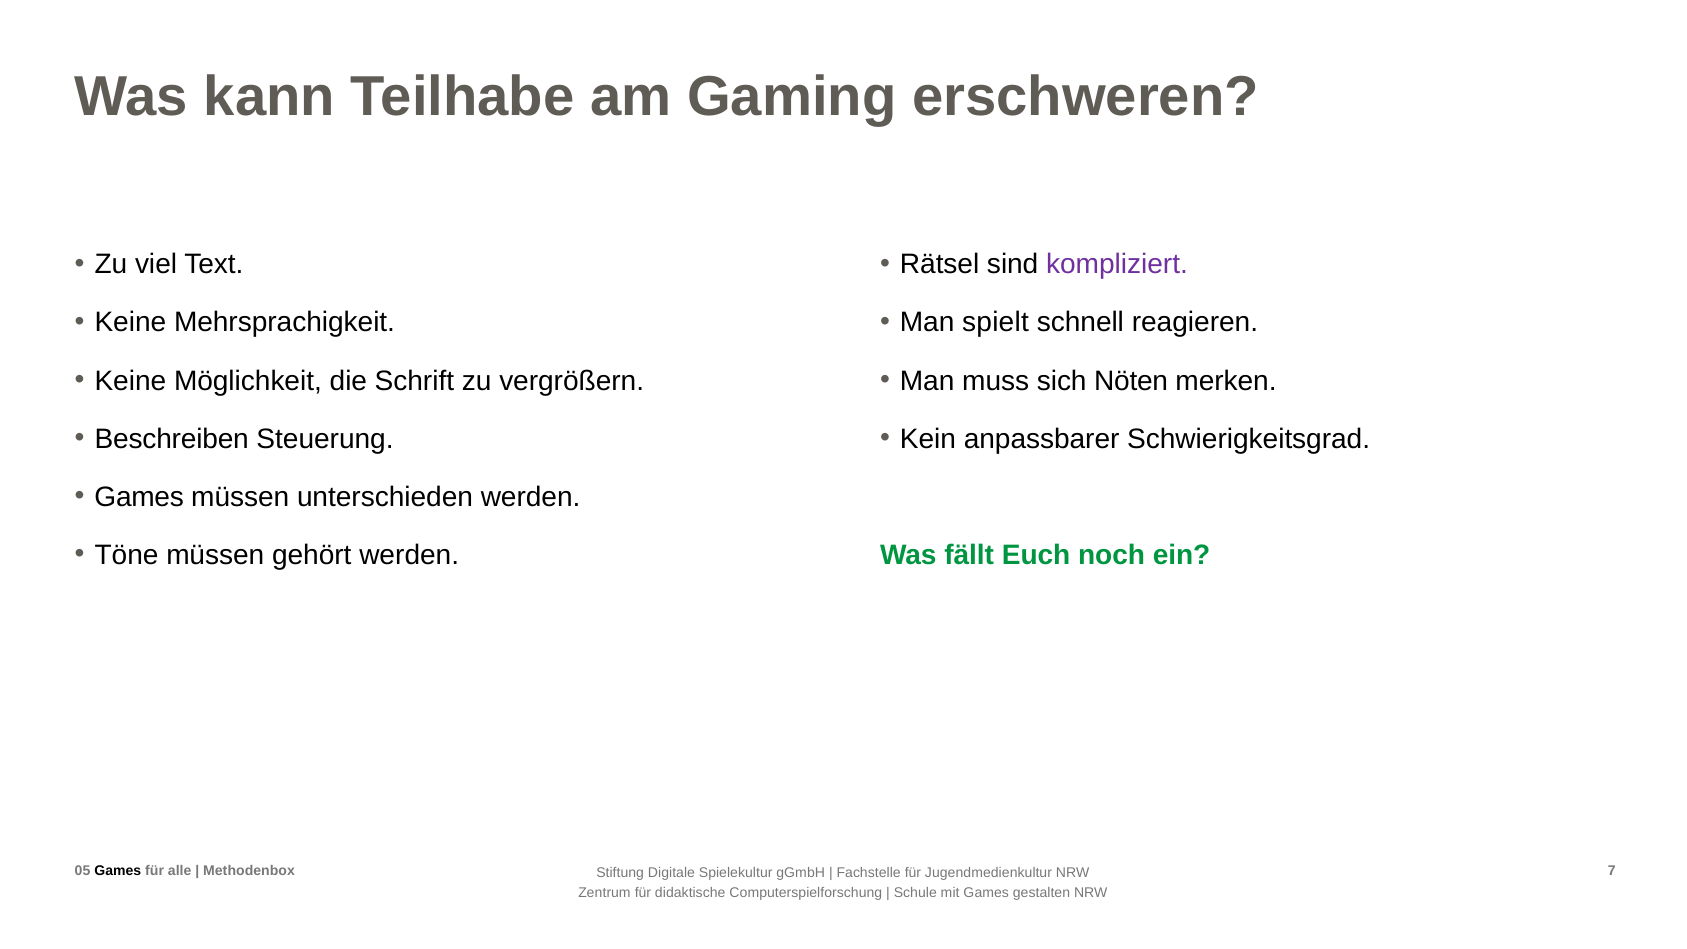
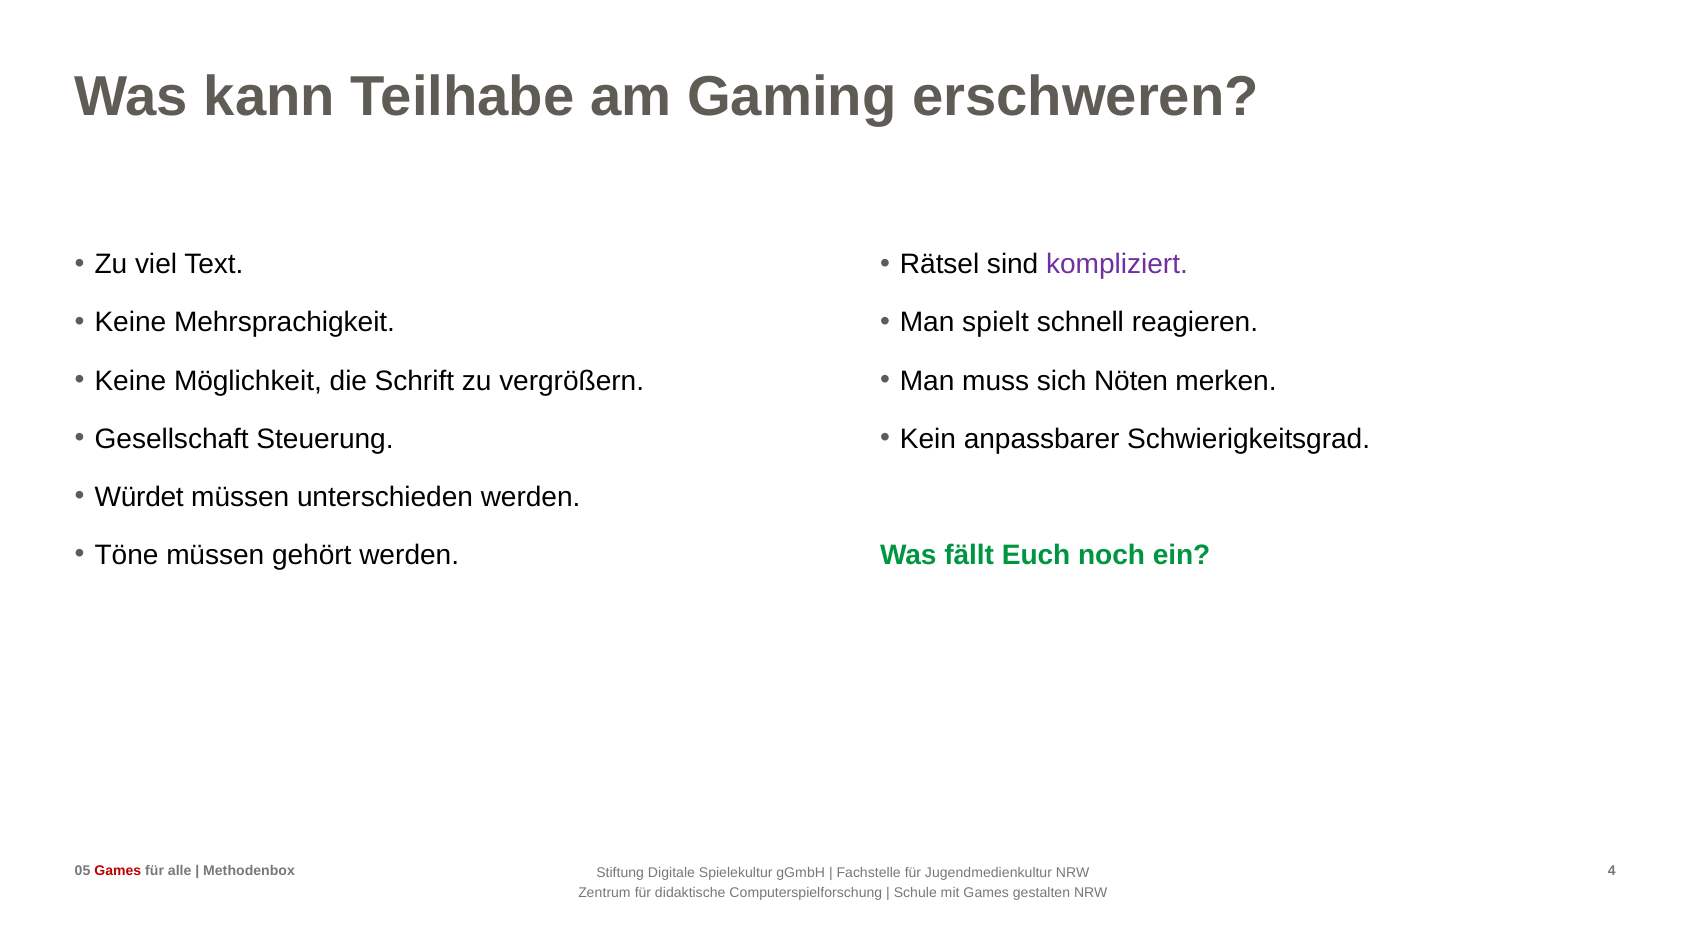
Beschreiben: Beschreiben -> Gesellschaft (172, 439)
Games: Games -> Würdet (139, 497)
Games colour: black -> red (118, 871)
7: 7 -> 4 (1612, 871)
